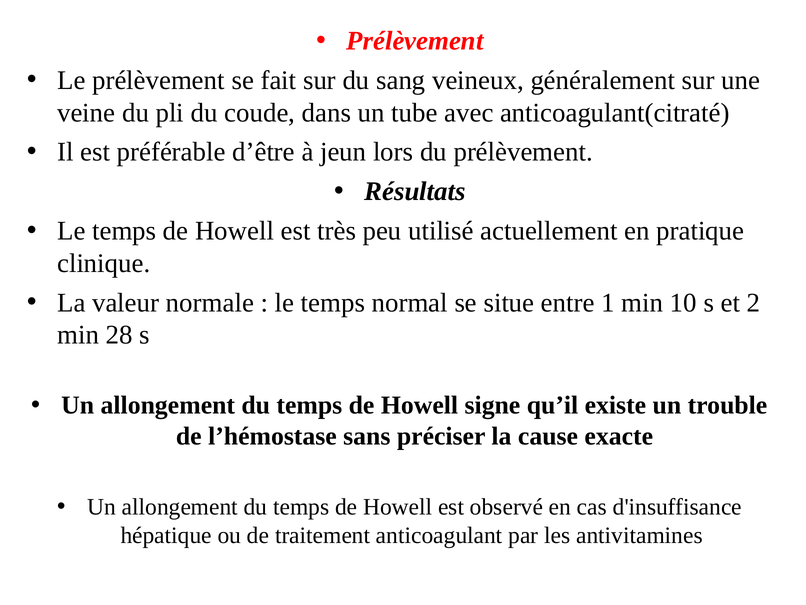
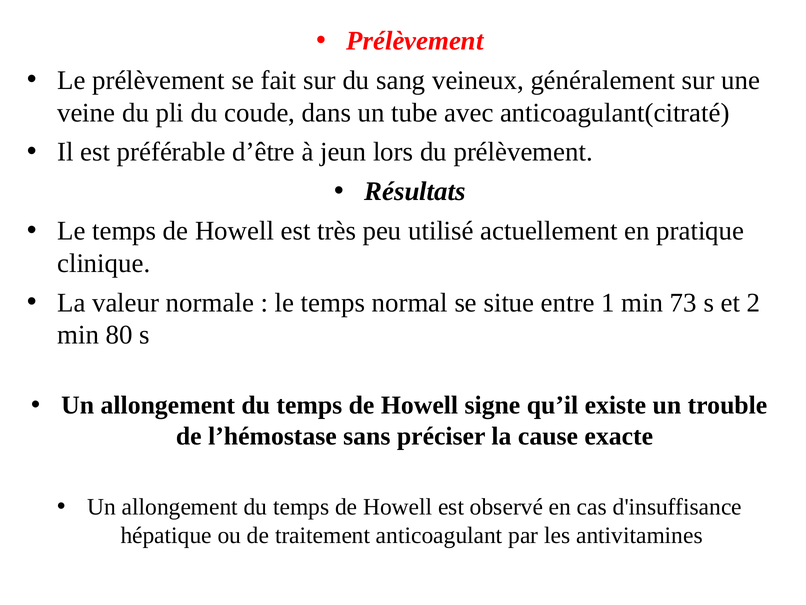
10: 10 -> 73 (683, 302)
28: 28 -> 80 (119, 335)
